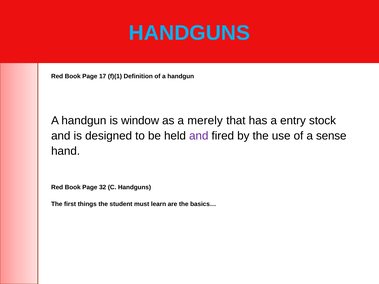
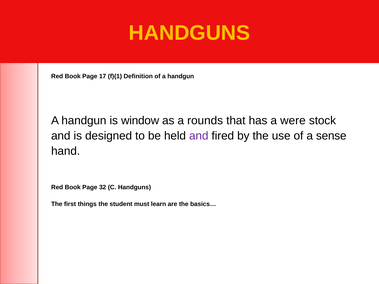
HANDGUNS colour: light blue -> yellow (189, 33)
merely: merely -> rounds (205, 121)
entry: entry -> were (293, 121)
